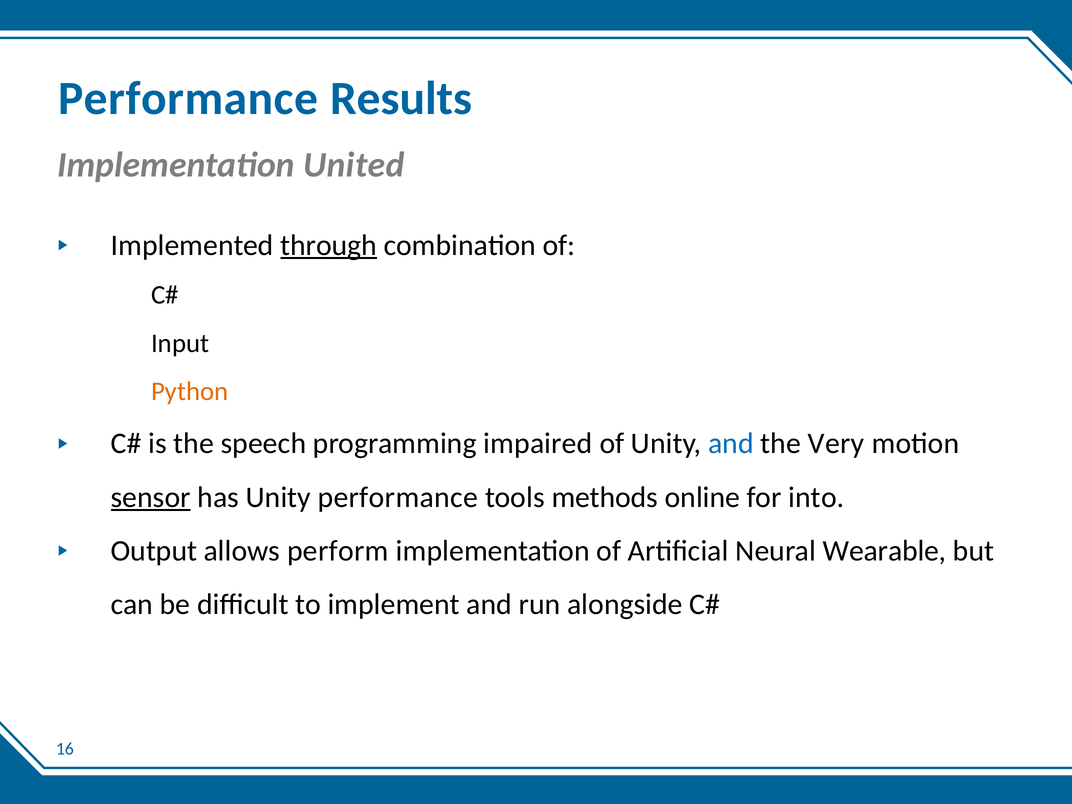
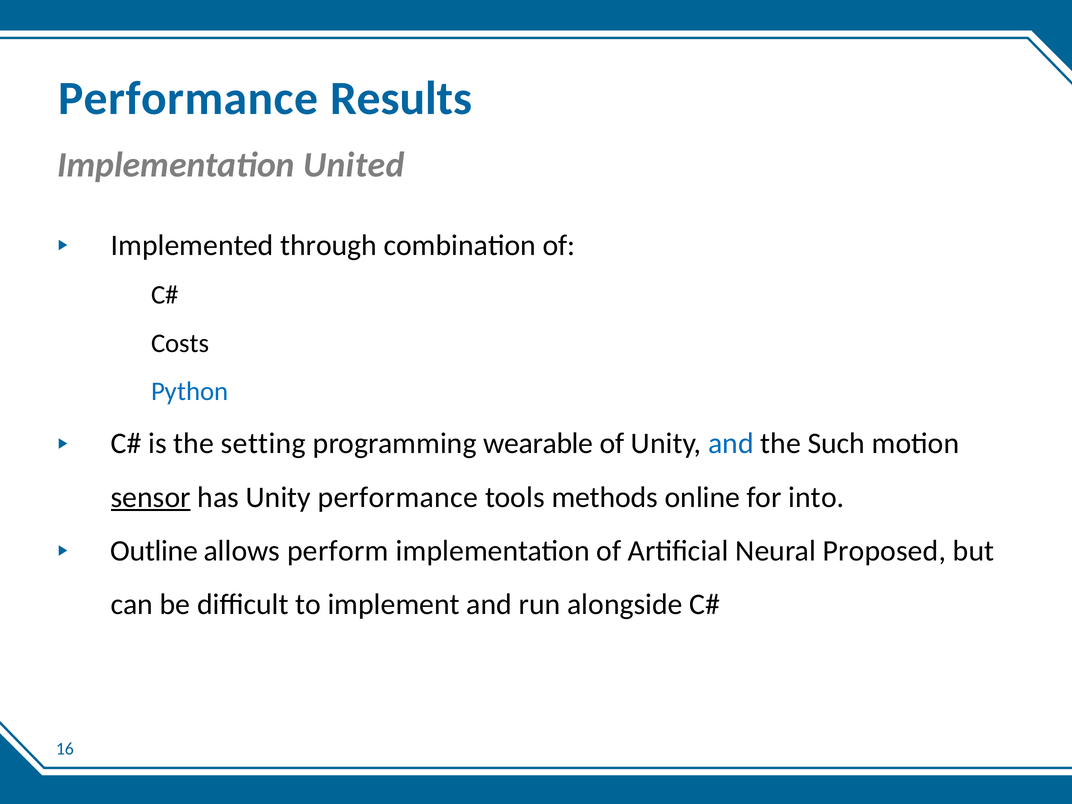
through underline: present -> none (329, 245)
Input: Input -> Costs (180, 343)
Python colour: orange -> blue (190, 392)
speech: speech -> setting (263, 444)
impaired: impaired -> wearable (538, 444)
Very: Very -> Such (836, 444)
Output: Output -> Outline (154, 551)
Wearable: Wearable -> Proposed (884, 551)
